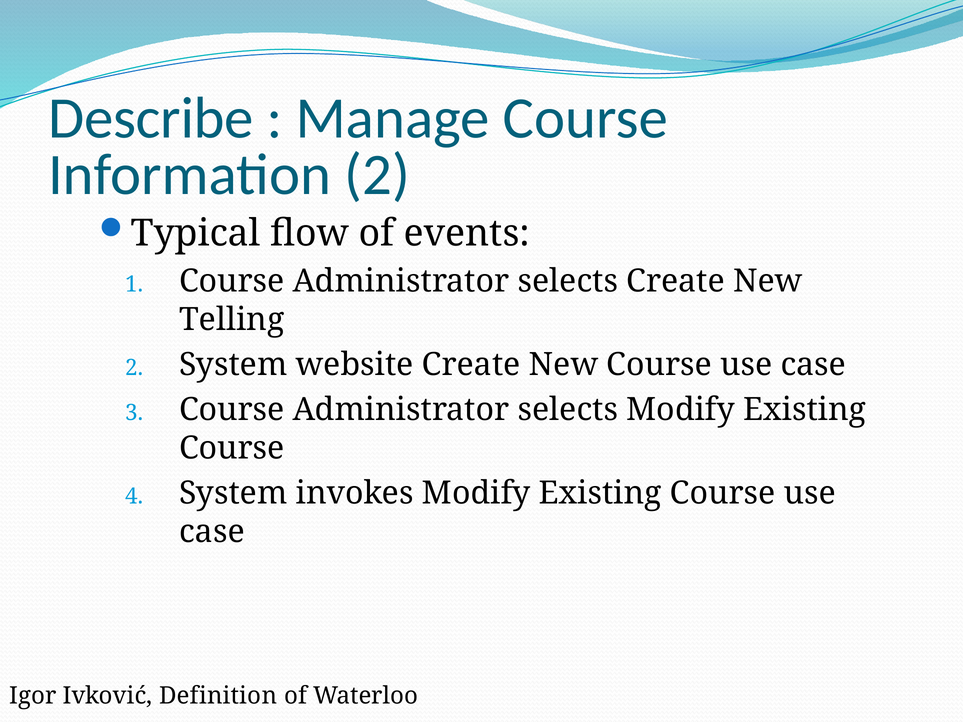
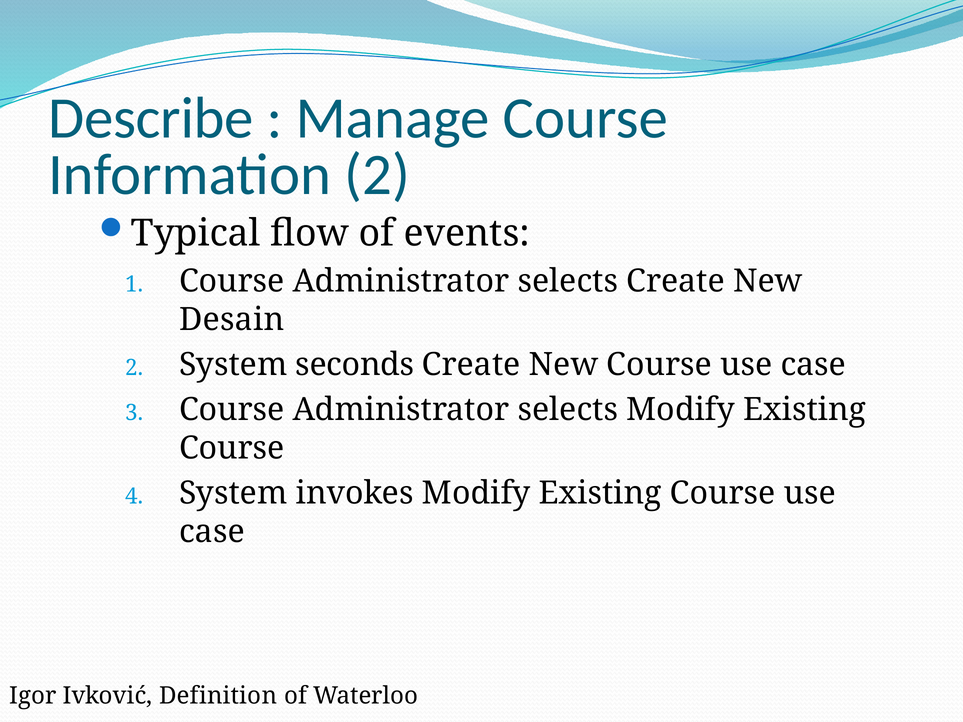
Telling: Telling -> Desain (232, 320)
website: website -> seconds (355, 365)
